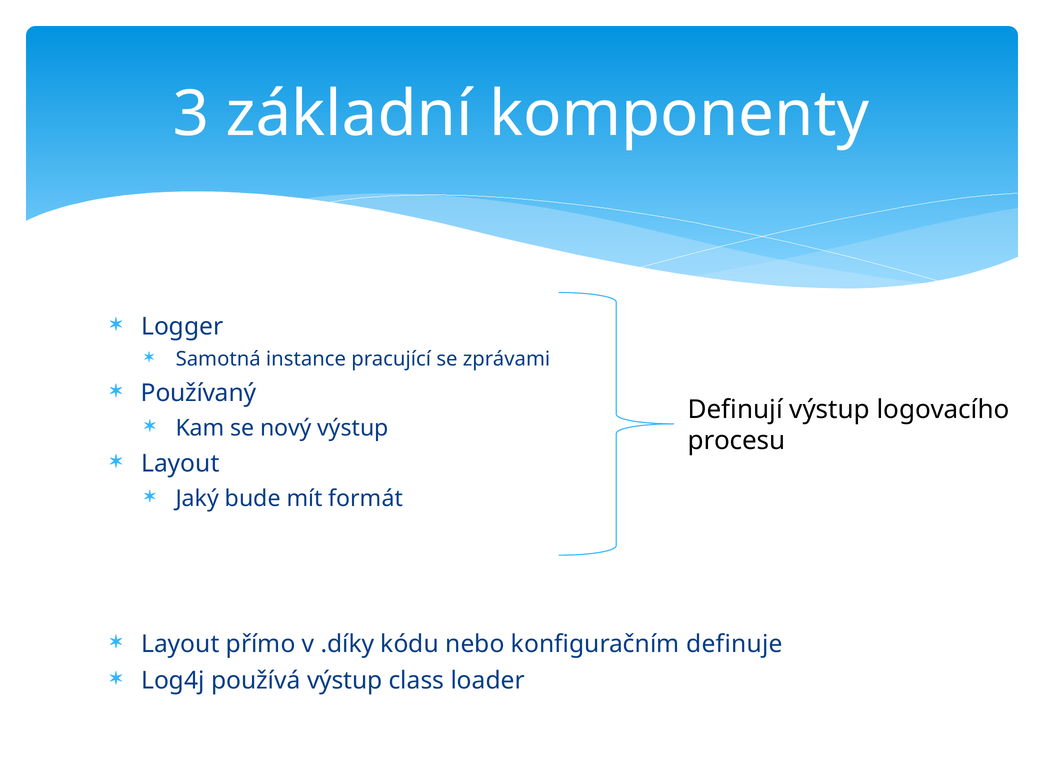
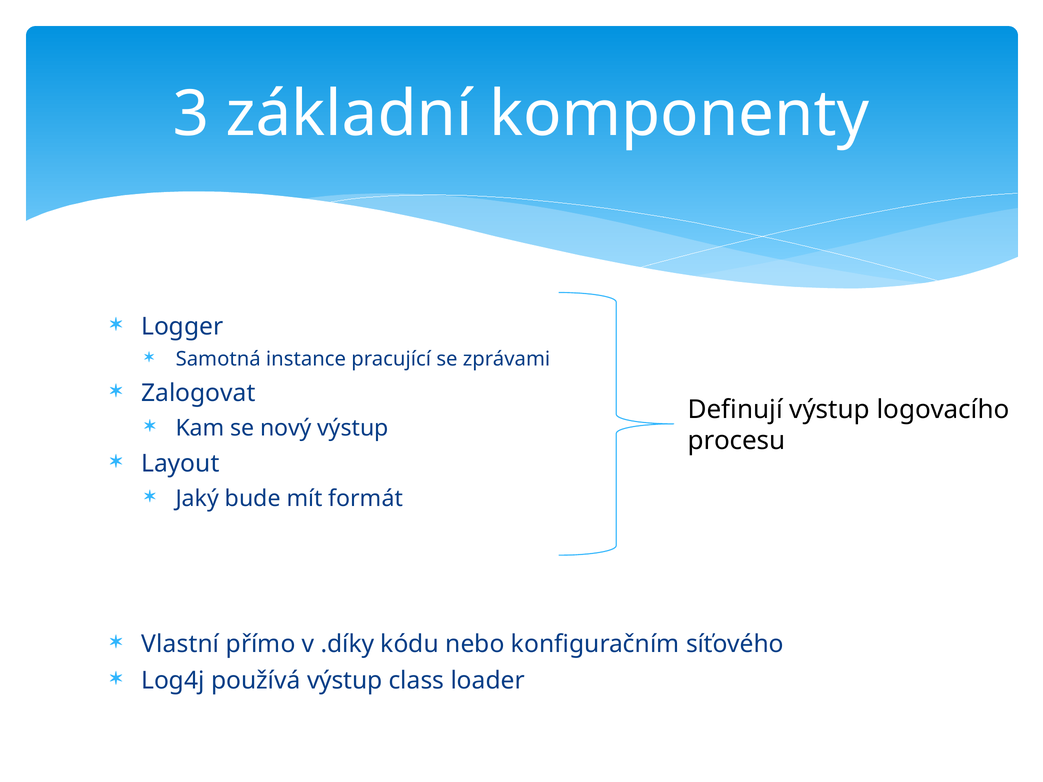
Používaný: Používaný -> Zalogovat (198, 393)
Layout: Layout -> Vlastní (180, 644)
definuje: definuje -> síťového (735, 644)
